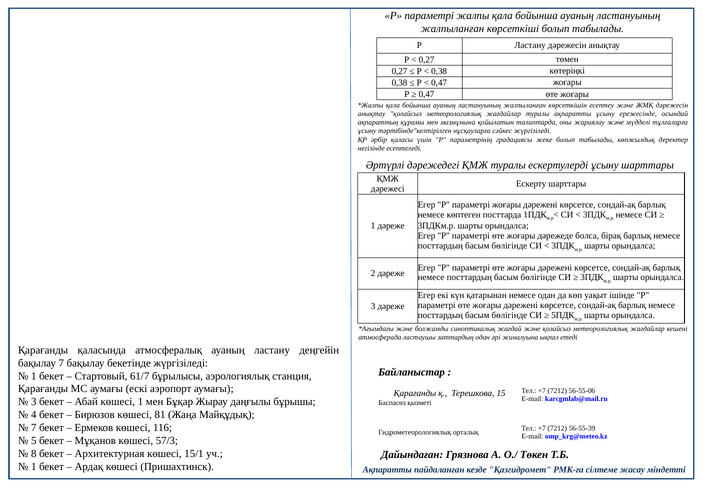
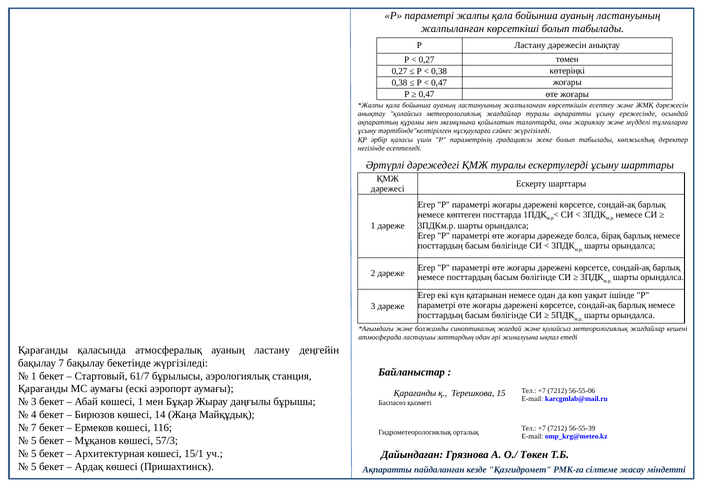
81: 81 -> 14 (160, 415)
8: 8 -> 5 (34, 454)
1: 1 -> 5 (34, 467)
